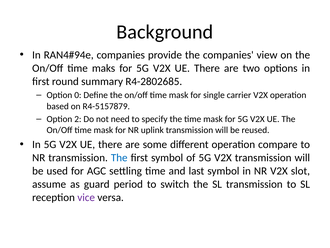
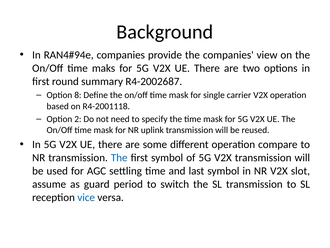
R4-2802685: R4-2802685 -> R4-2002687 (154, 81)
0: 0 -> 8 (78, 95)
R4-5157879: R4-5157879 -> R4-2001118 (106, 106)
vice colour: purple -> blue (86, 197)
